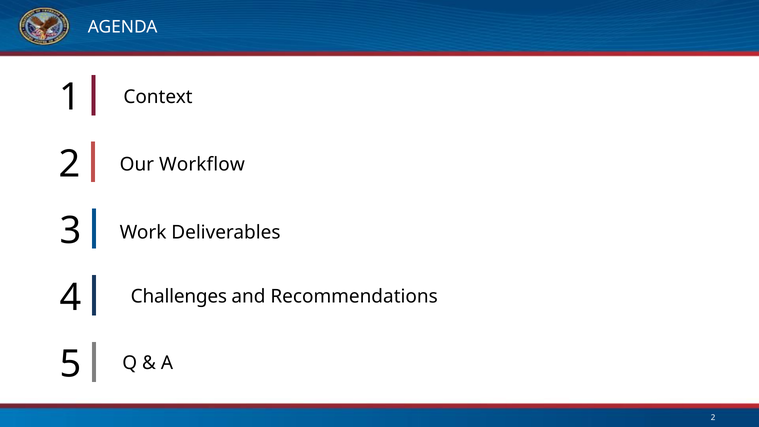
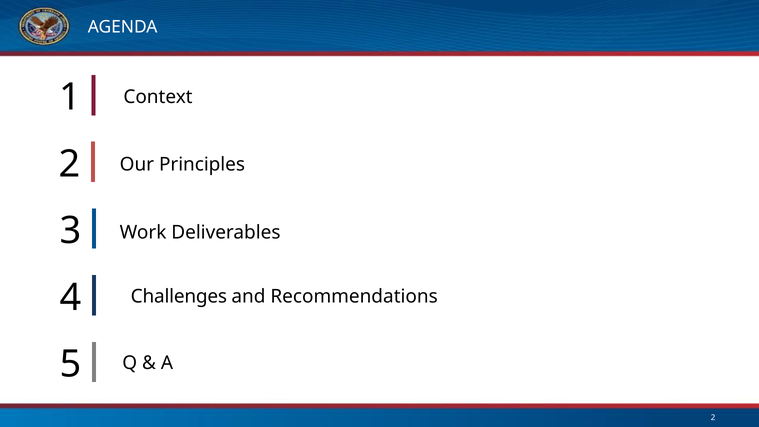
Workflow: Workflow -> Principles (202, 165)
